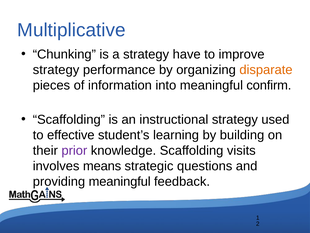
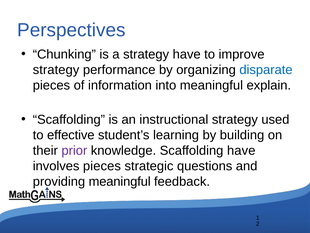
Multiplicative: Multiplicative -> Perspectives (71, 30)
disparate colour: orange -> blue (266, 70)
confirm: confirm -> explain (269, 85)
Scaffolding visits: visits -> have (241, 150)
involves means: means -> pieces (102, 166)
